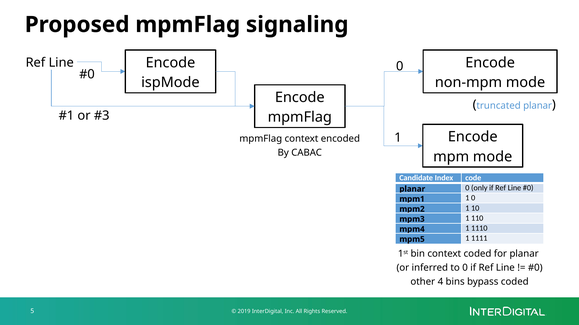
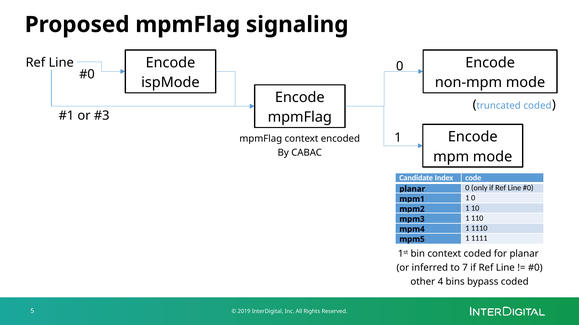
truncated planar: planar -> coded (537, 106)
to 0: 0 -> 7 (465, 268)
